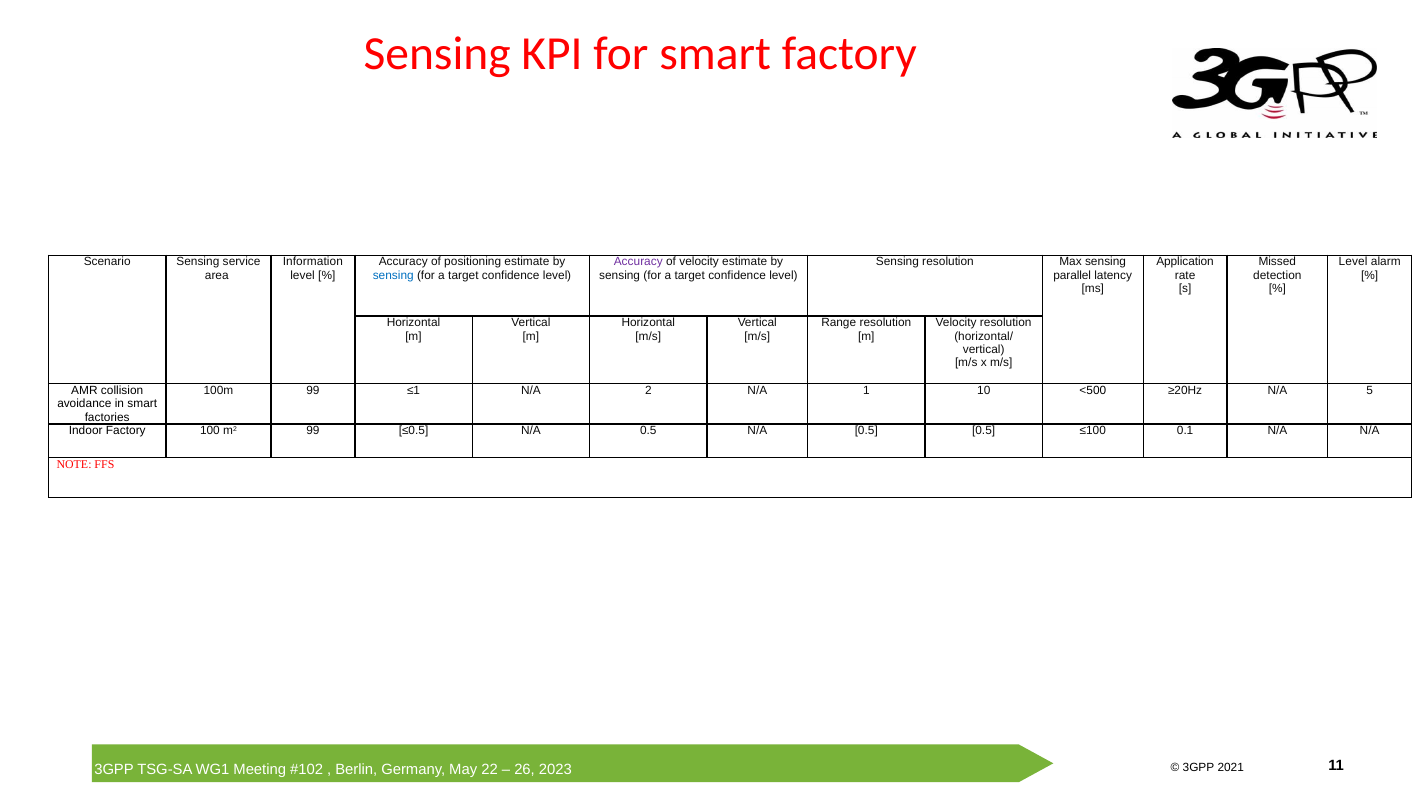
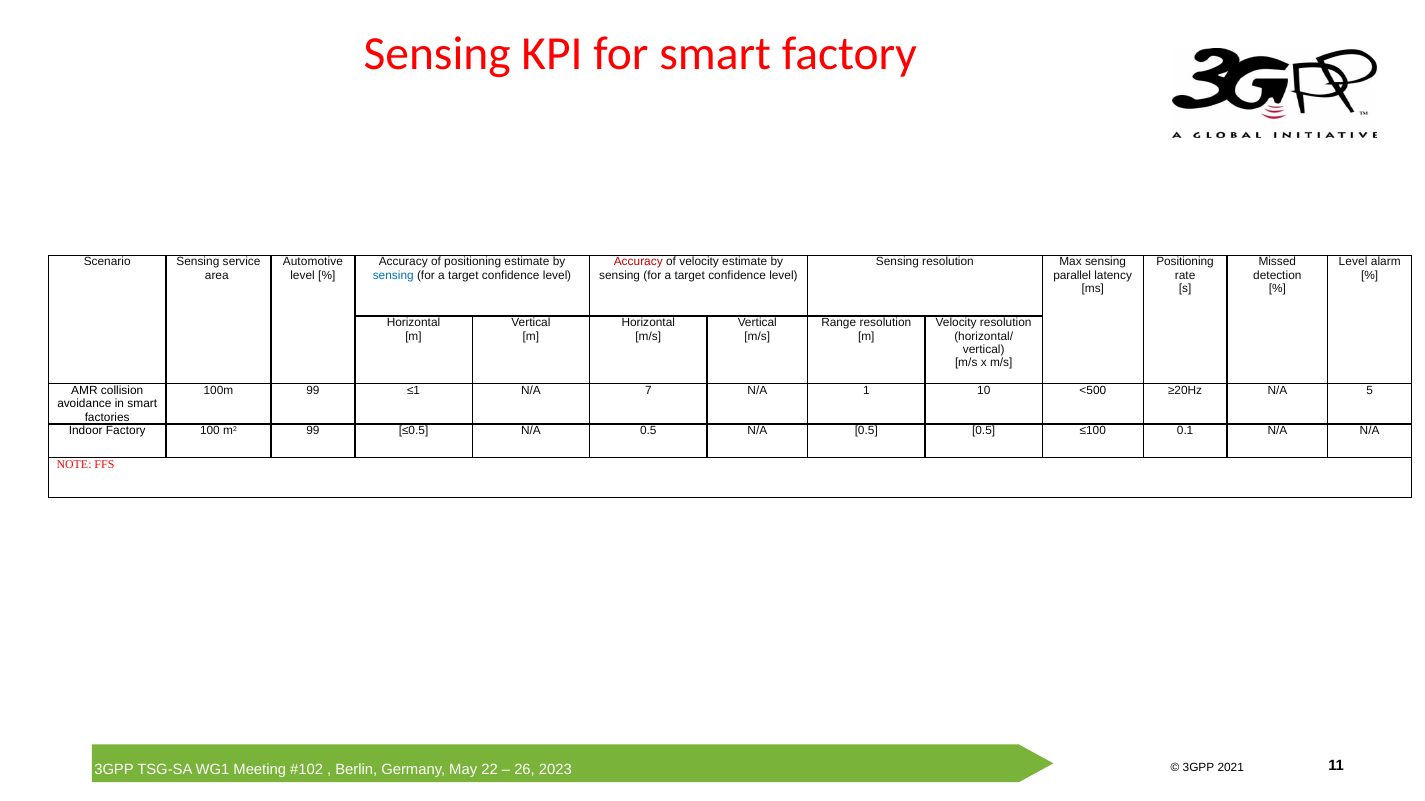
Information: Information -> Automotive (313, 262)
Accuracy colour: purple -> red (638, 262)
Application: Application -> Positioning (1185, 262)
2: 2 -> 7 (648, 391)
